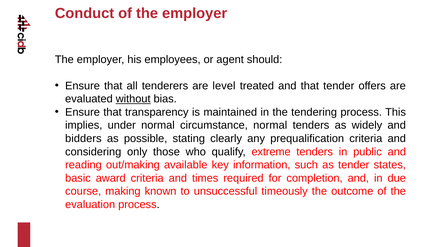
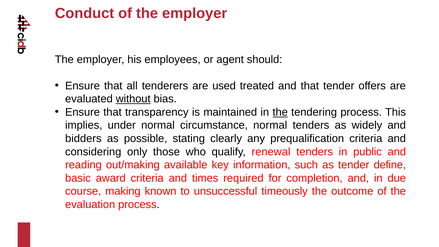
level: level -> used (224, 86)
the underline: none -> present (280, 112)
extreme: extreme -> renewal (271, 152)
states: states -> define (390, 165)
